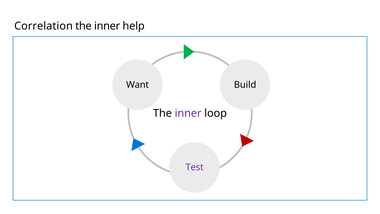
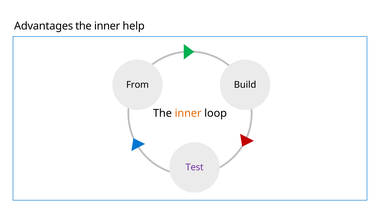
Correlation: Correlation -> Advantages (44, 26)
Want: Want -> From (138, 85)
inner colour: purple -> orange (188, 113)
